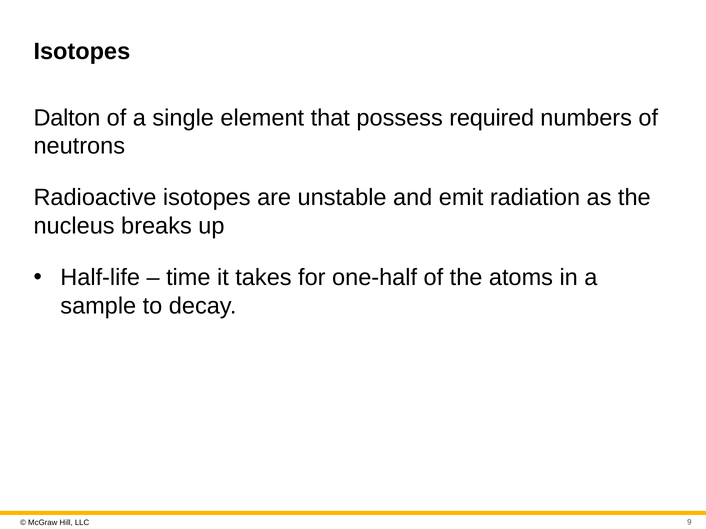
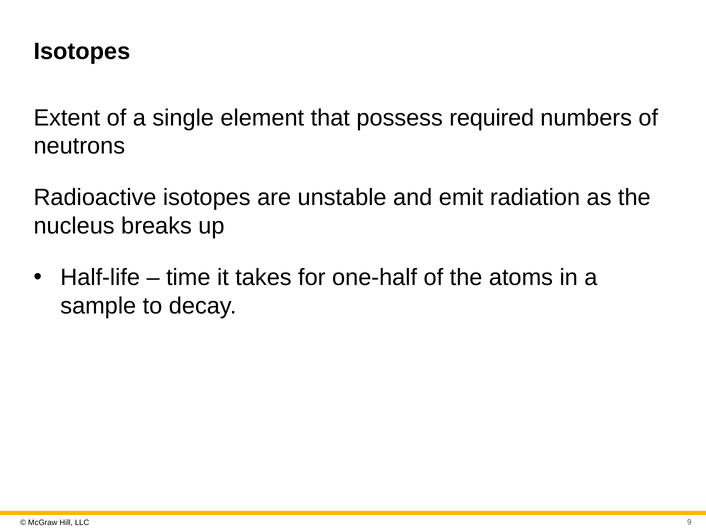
Dalton: Dalton -> Extent (67, 118)
